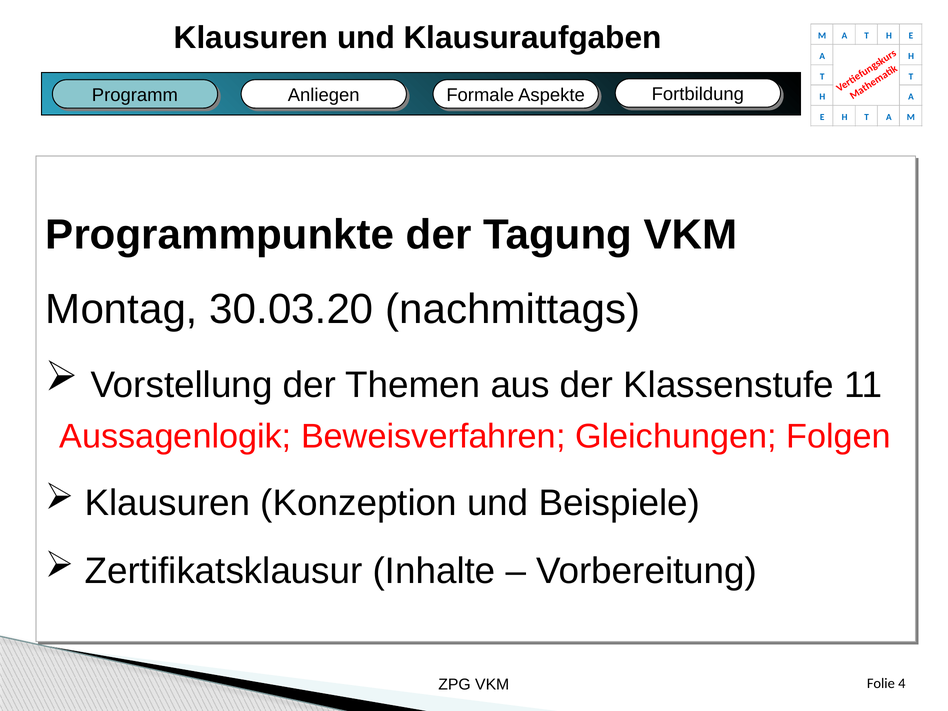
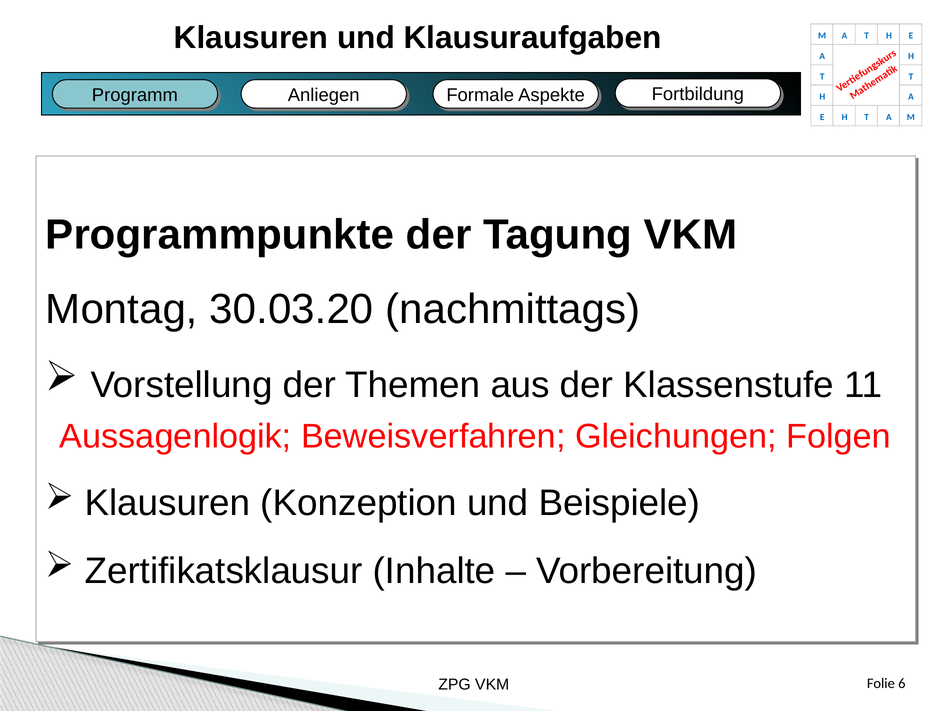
4: 4 -> 6 (902, 683)
